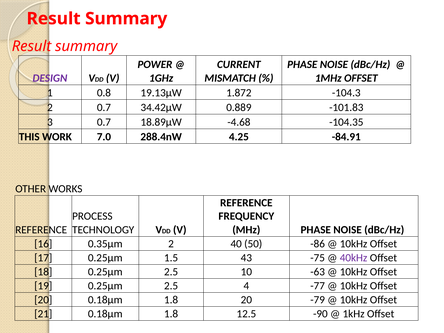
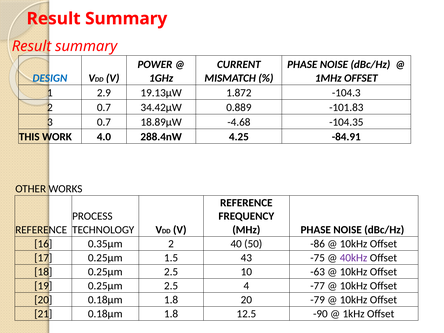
DESIGN colour: purple -> blue (50, 78)
0.8: 0.8 -> 2.9 (104, 93)
7.0: 7.0 -> 4.0 (104, 137)
